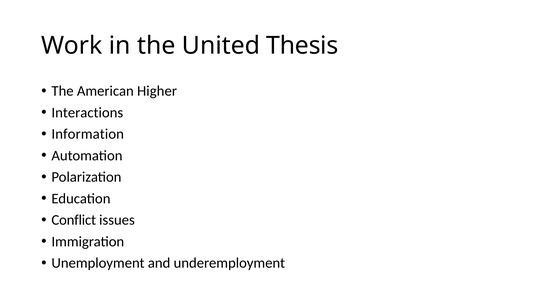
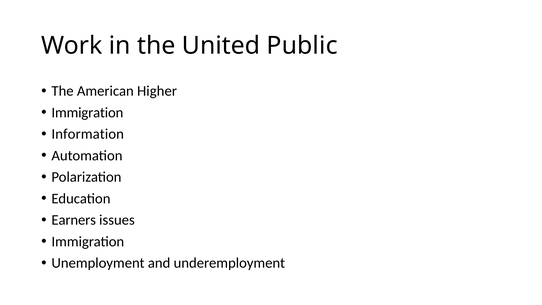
Thesis: Thesis -> Public (302, 46)
Interactions: Interactions -> Immigration (87, 113)
Conflict: Conflict -> Earners (74, 220)
